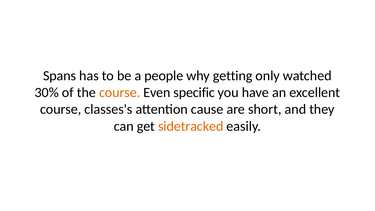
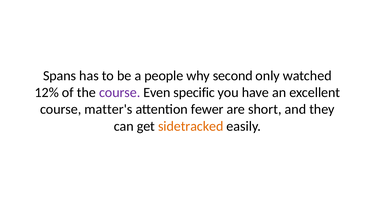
getting: getting -> second (233, 76)
30%: 30% -> 12% (47, 93)
course colour: orange -> purple (120, 93)
classes's: classes's -> matter's (108, 109)
cause: cause -> fewer (207, 109)
